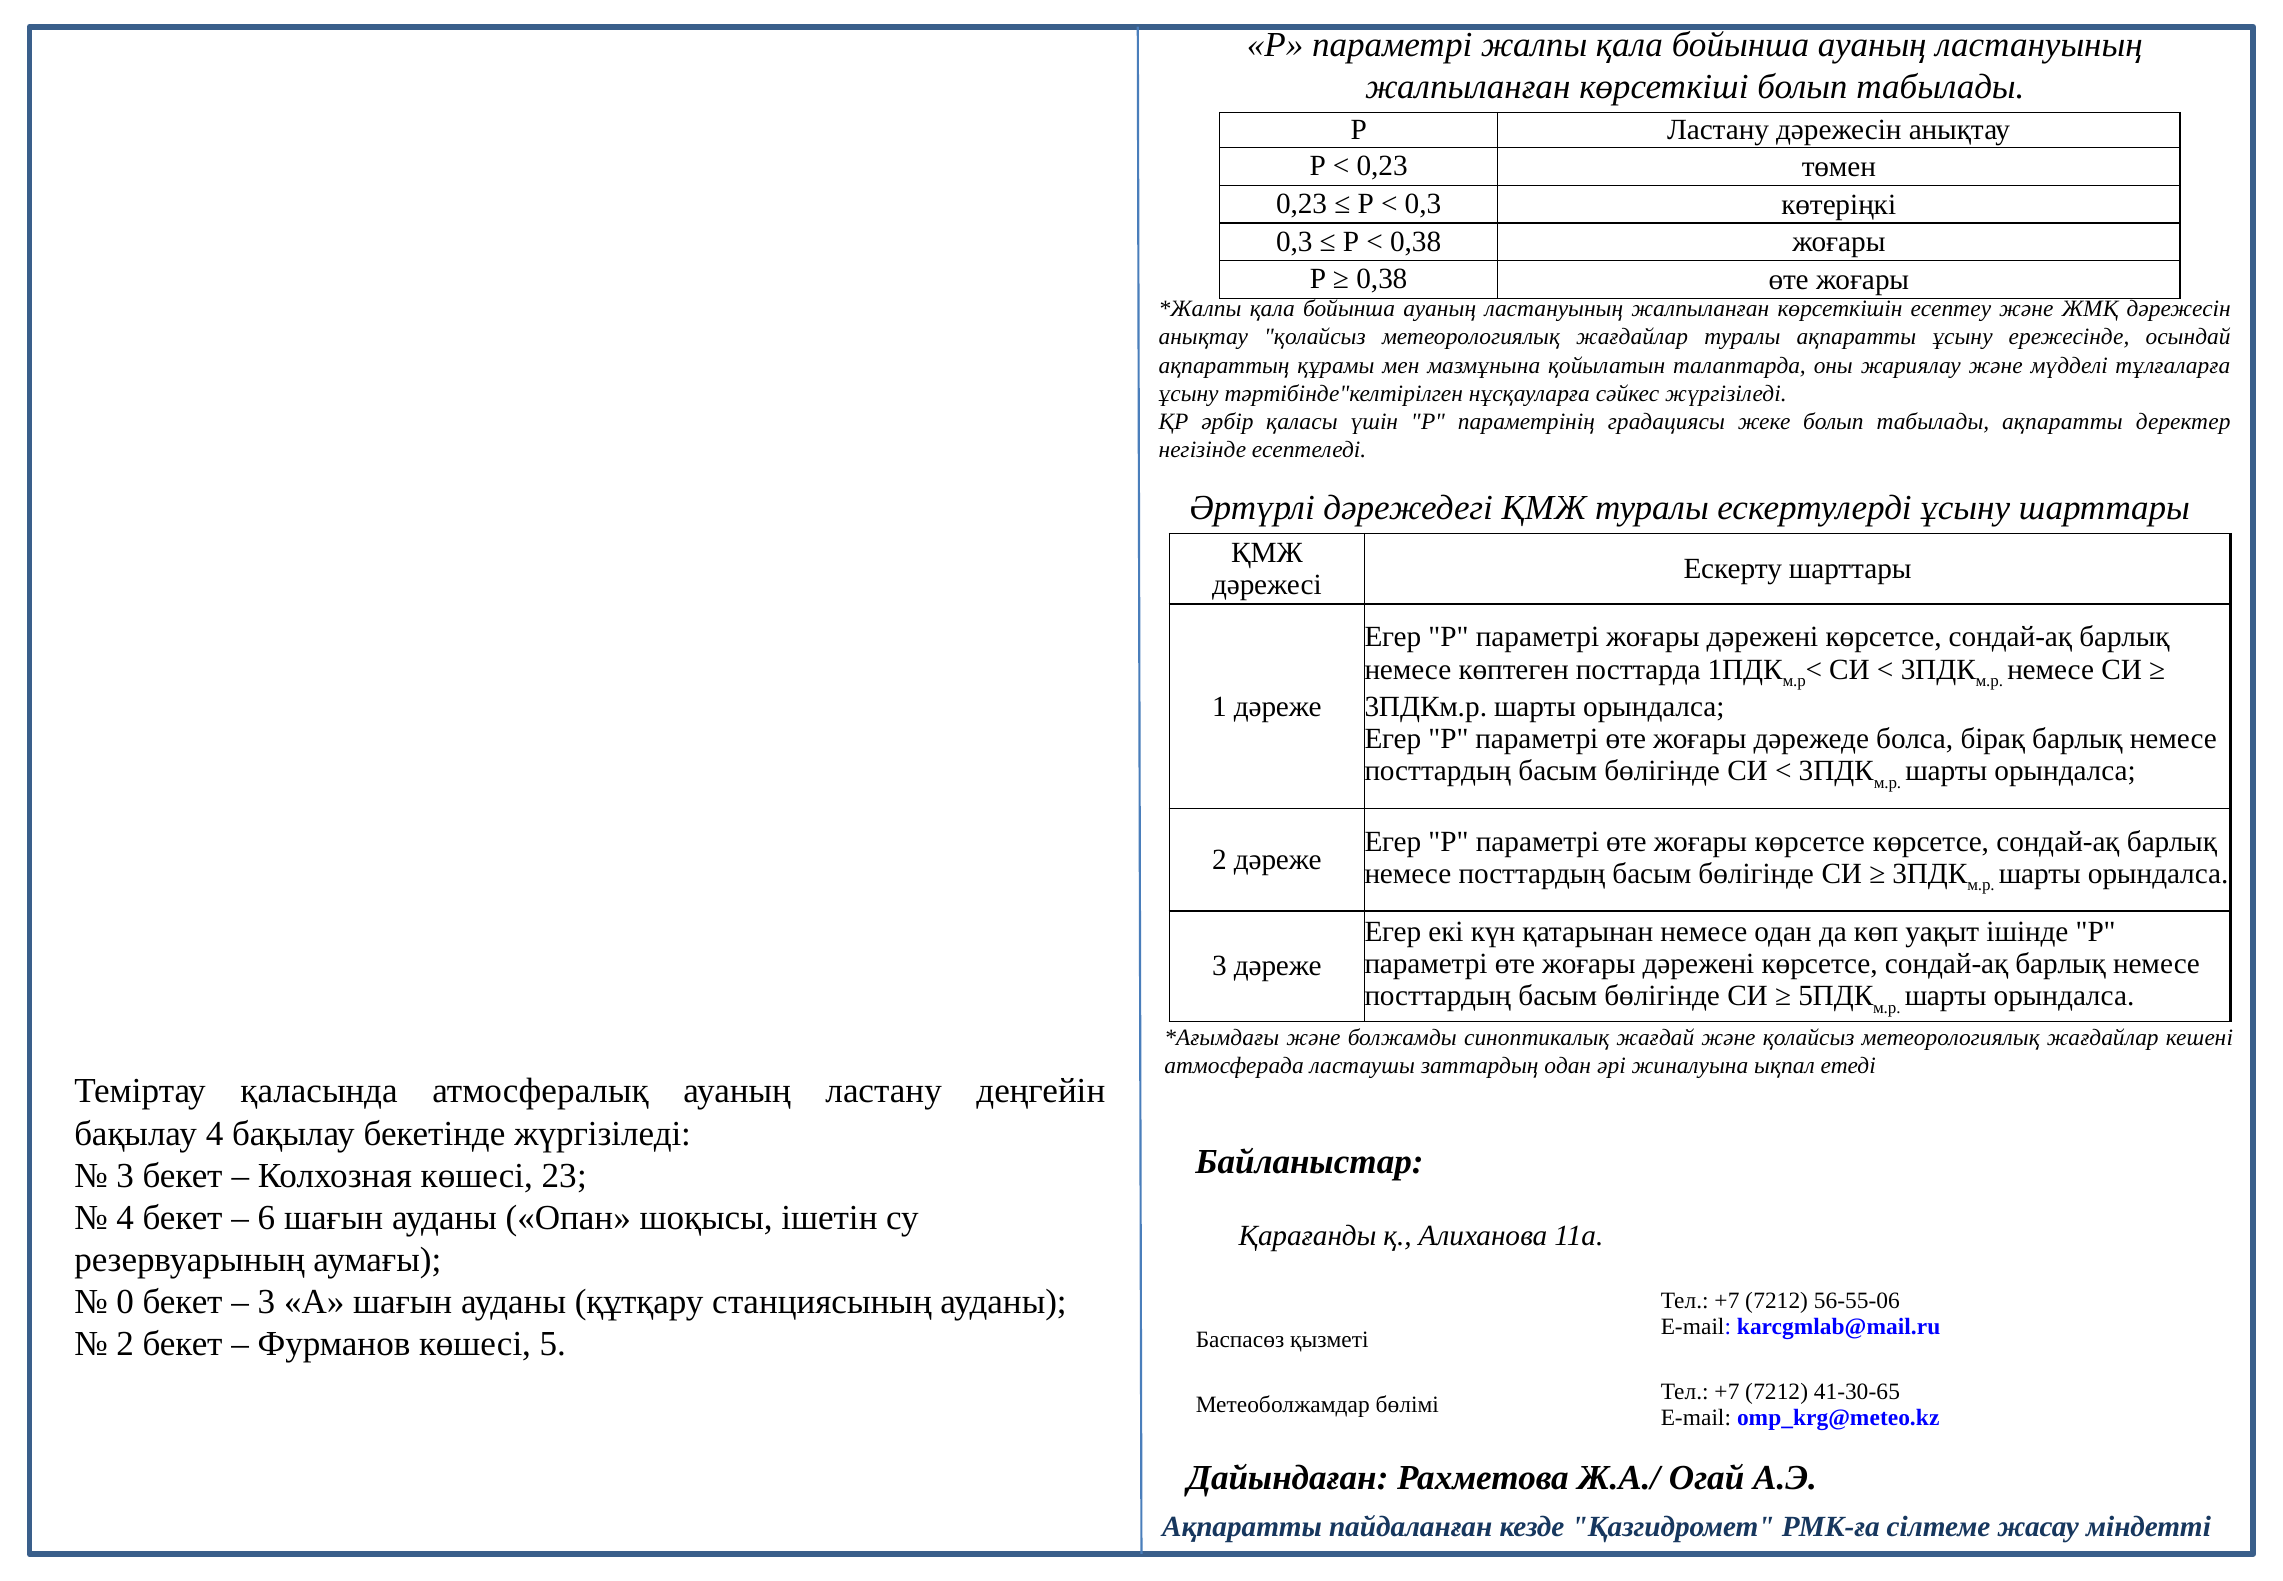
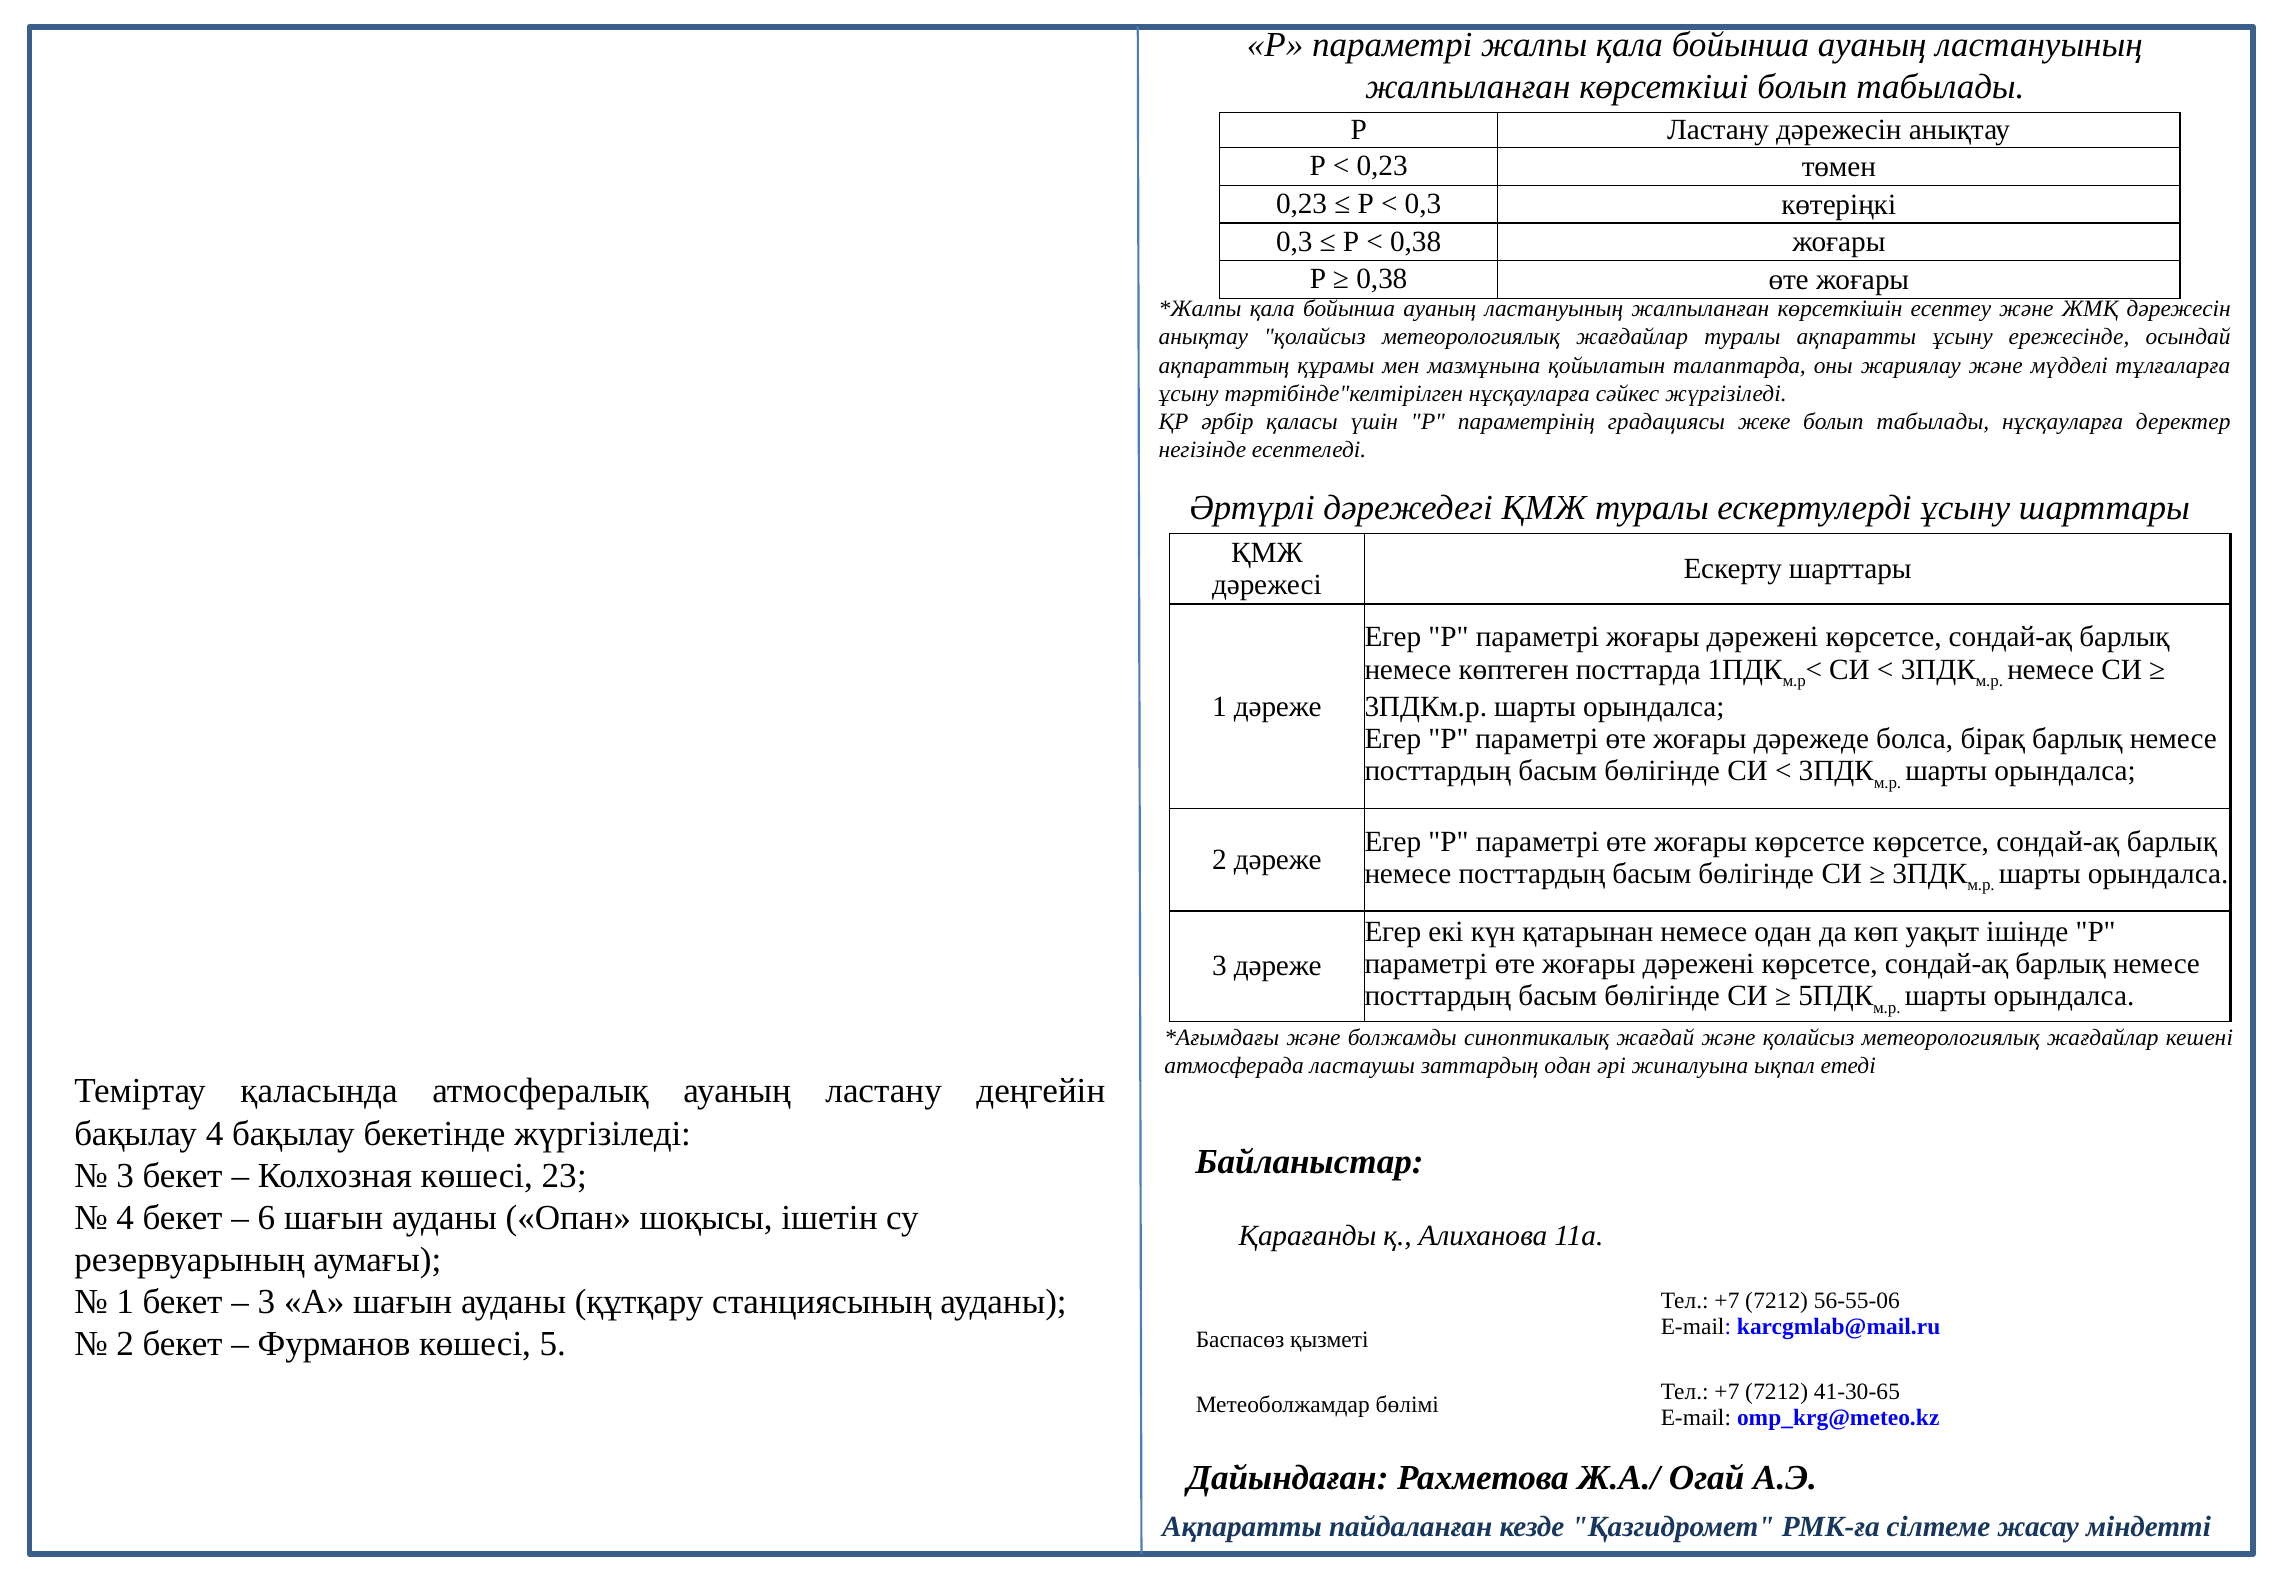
табылады ақпаратты: ақпаратты -> нұсқауларға (2063, 421)
0: 0 -> 1 (125, 1302)
